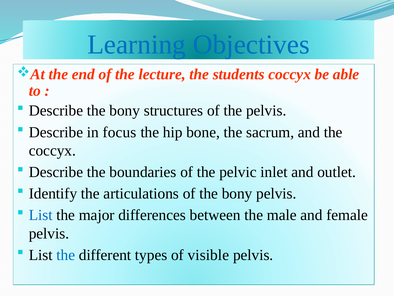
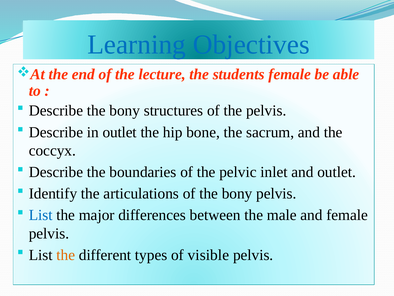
students coccyx: coccyx -> female (290, 74)
in focus: focus -> outlet (120, 132)
the colour: blue -> orange (66, 255)
